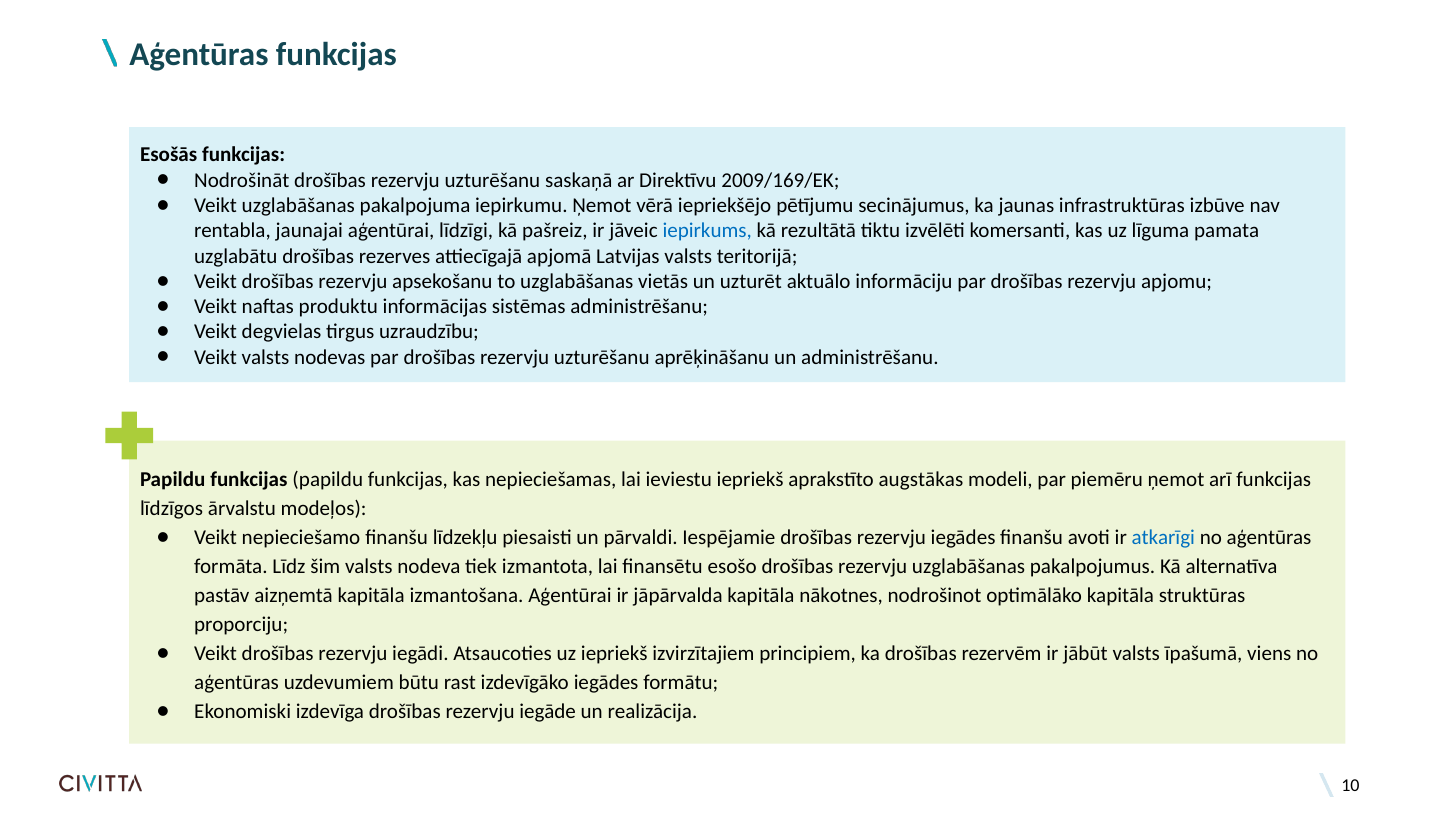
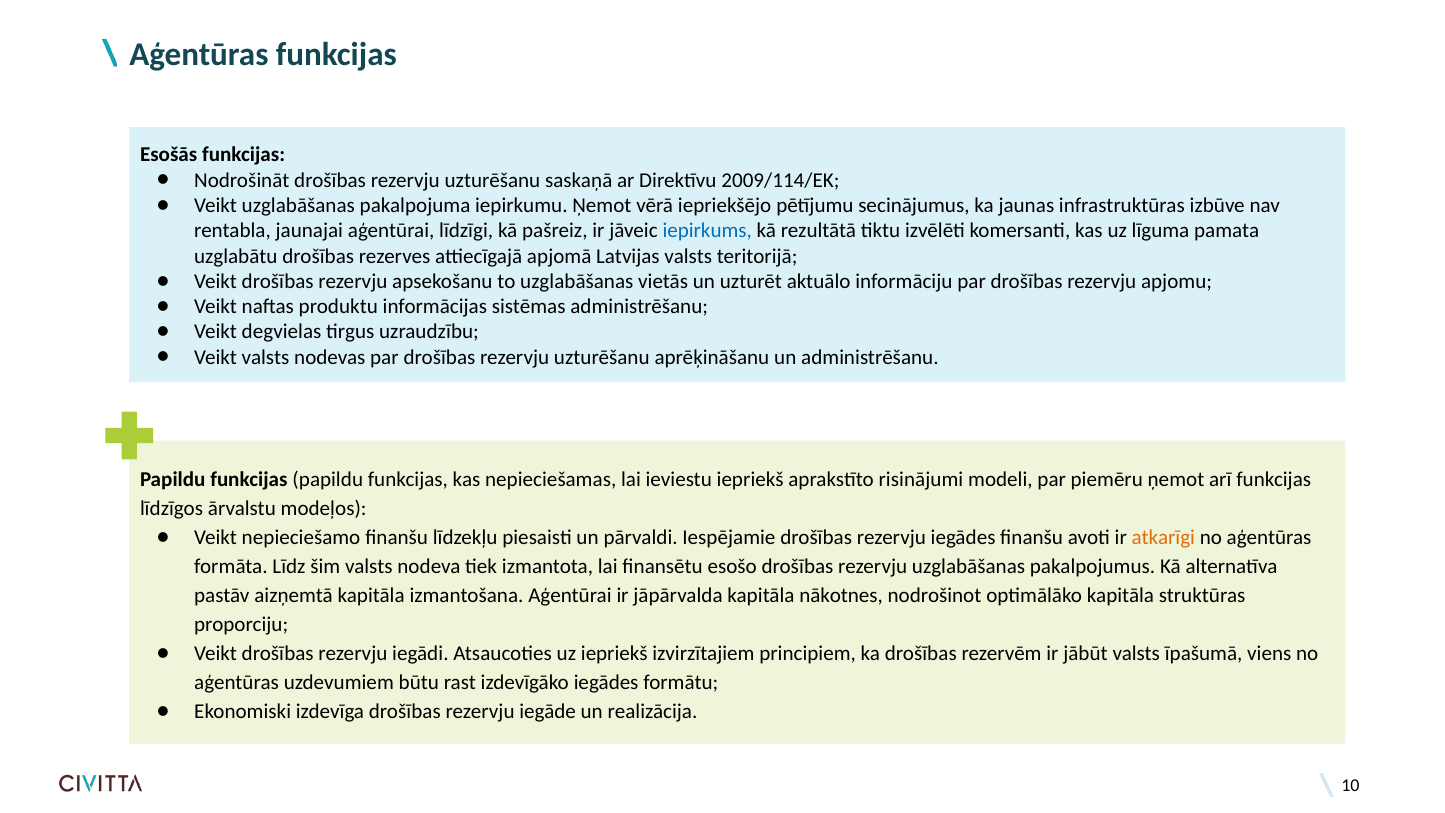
2009/169/EK: 2009/169/EK -> 2009/114/EK (780, 180)
augstākas: augstākas -> risinājumi (921, 479)
atkarīgi colour: blue -> orange (1163, 537)
